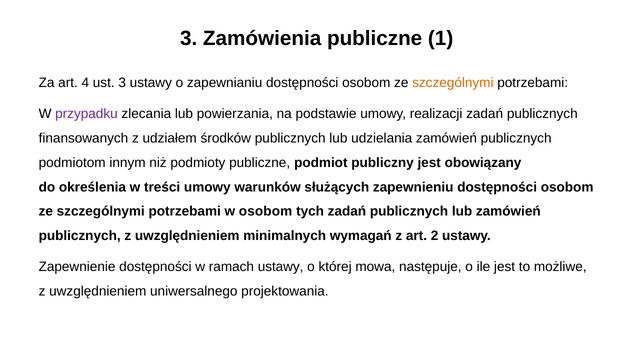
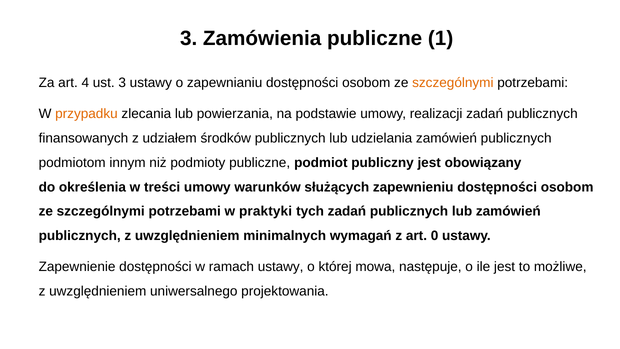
przypadku colour: purple -> orange (86, 114)
w osobom: osobom -> praktyki (266, 211)
2: 2 -> 0 (435, 236)
